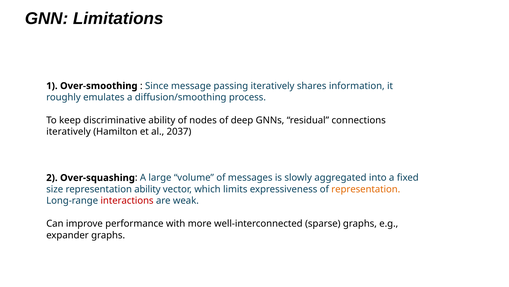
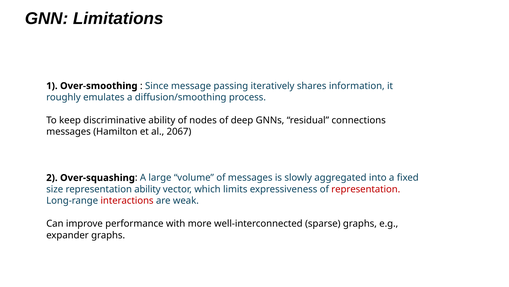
iteratively: iteratively -> messages (69, 131)
2037: 2037 -> 2067 (179, 131)
representation colour: orange -> red (366, 189)
